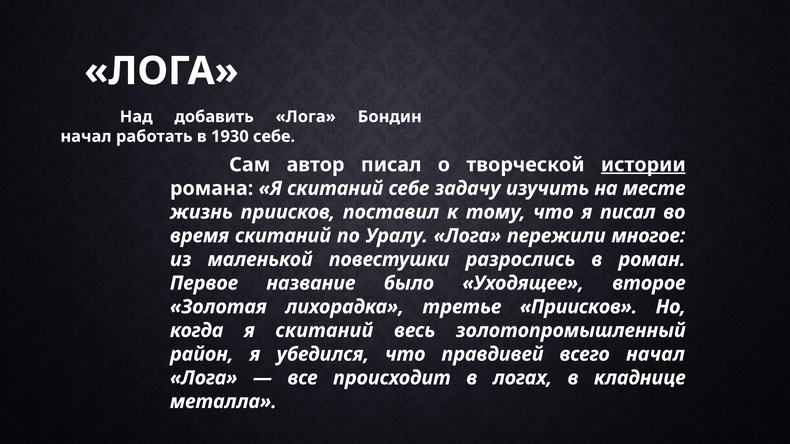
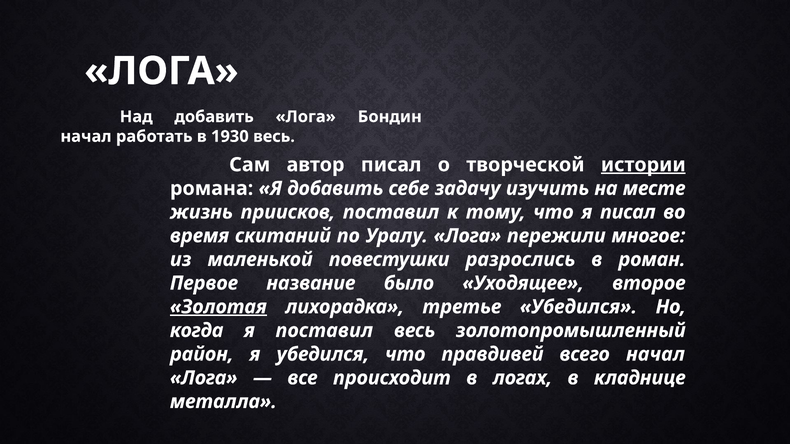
1930 себе: себе -> весь (274, 137)
романа Я скитаний: скитаний -> добавить (335, 189)
Золотая underline: none -> present (218, 307)
третье Приисков: Приисков -> Убедился (578, 307)
когда я скитаний: скитаний -> поставил (324, 331)
